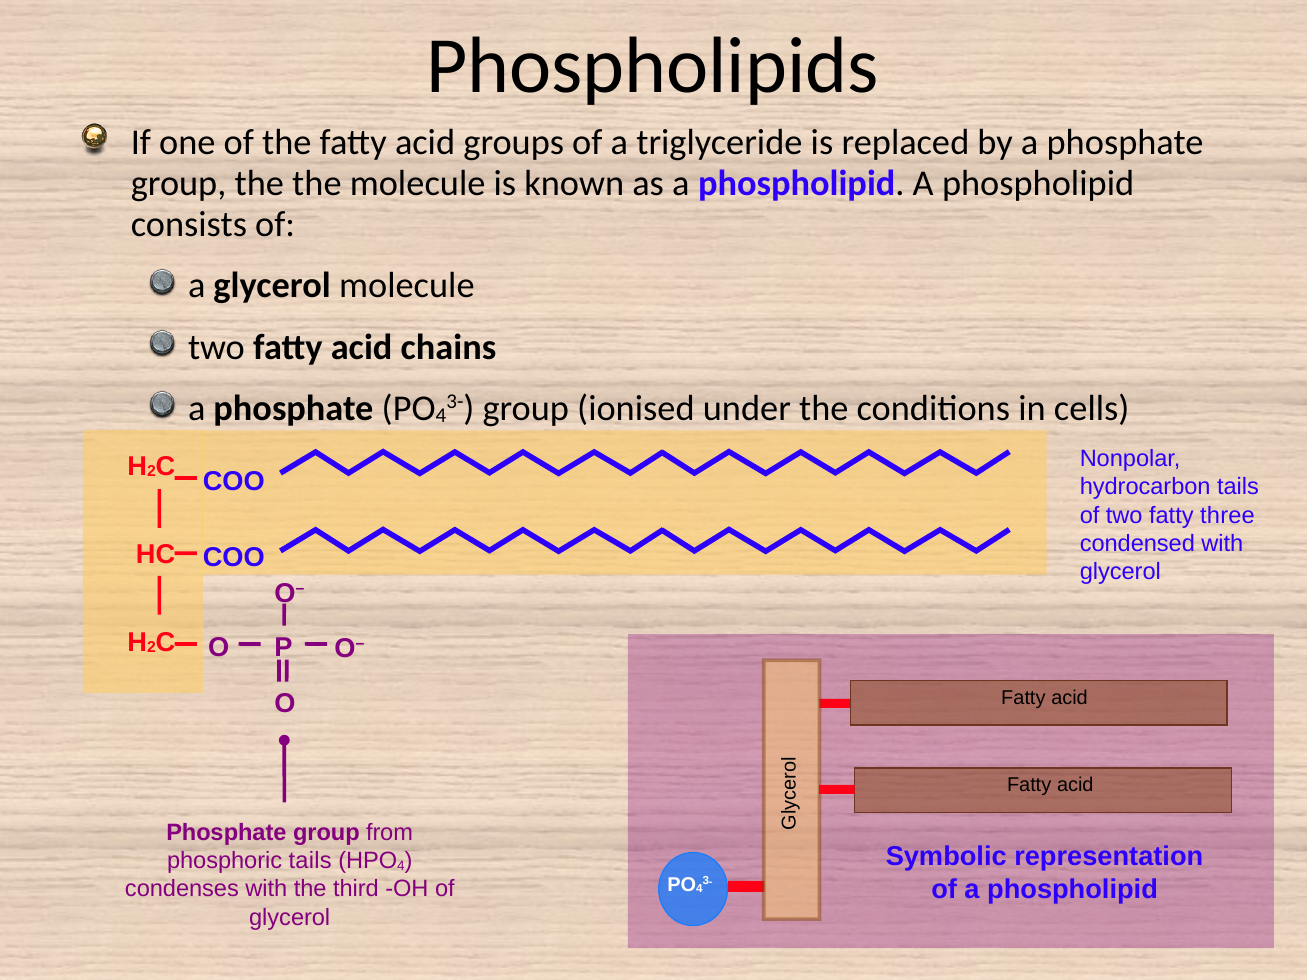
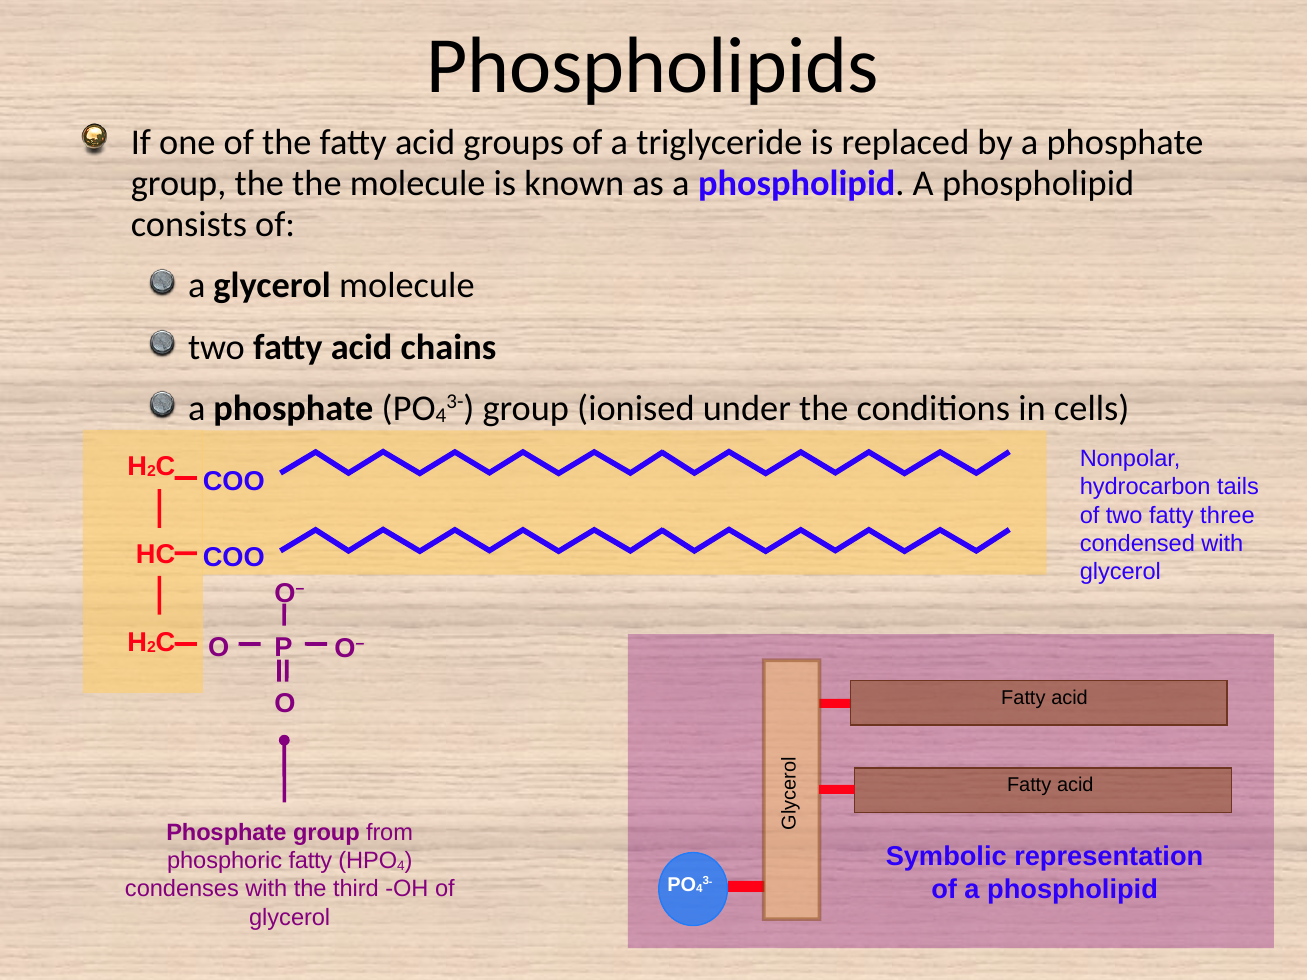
phosphoric tails: tails -> fatty (310, 861)
